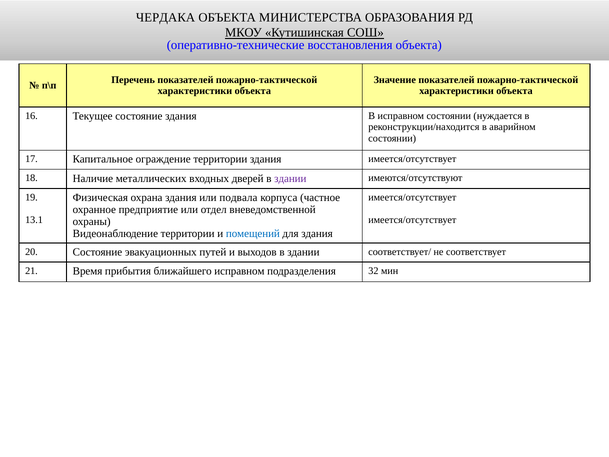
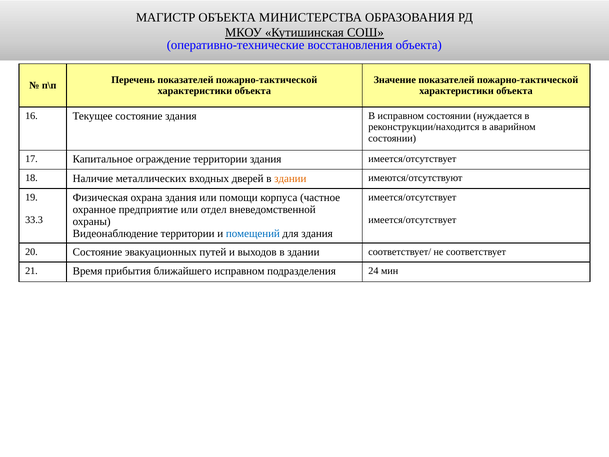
ЧЕРДАКА: ЧЕРДАКА -> МАГИСТР (166, 18)
здании colour: purple -> orange (290, 178)
подвала: подвала -> помощи (238, 197)
13.1: 13.1 -> 33.3 (34, 220)
32: 32 -> 24 (373, 271)
